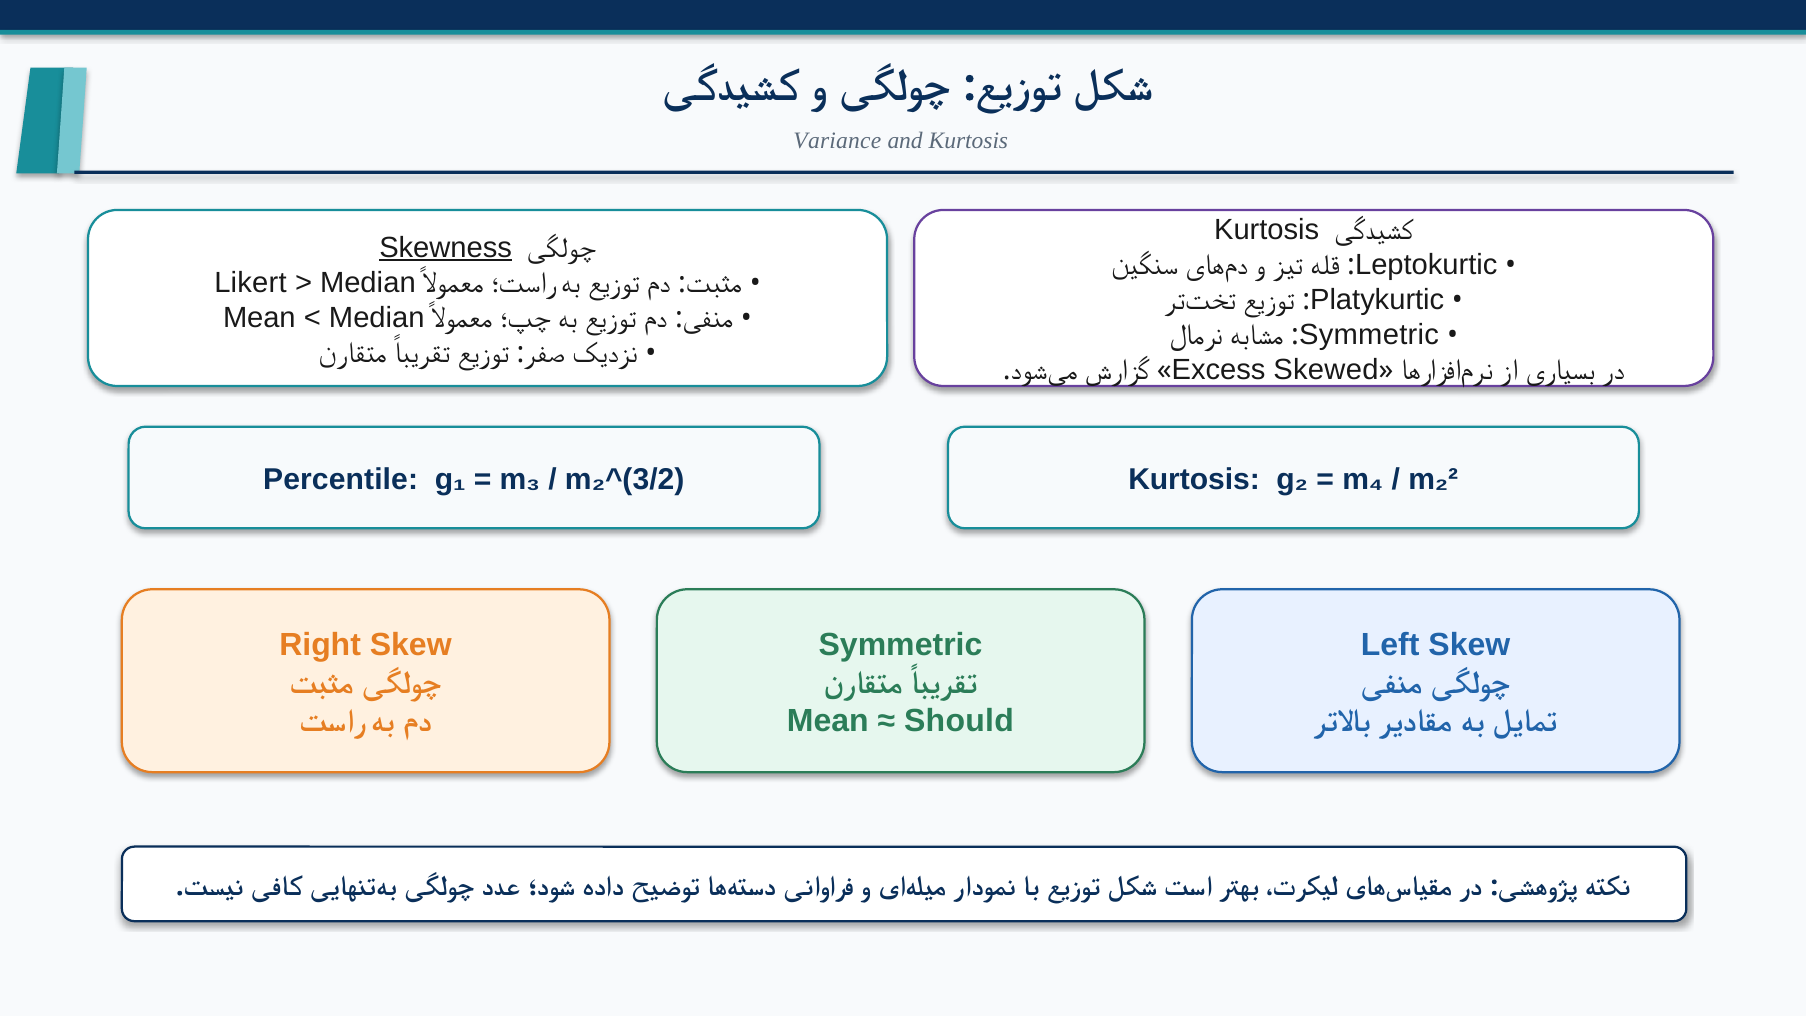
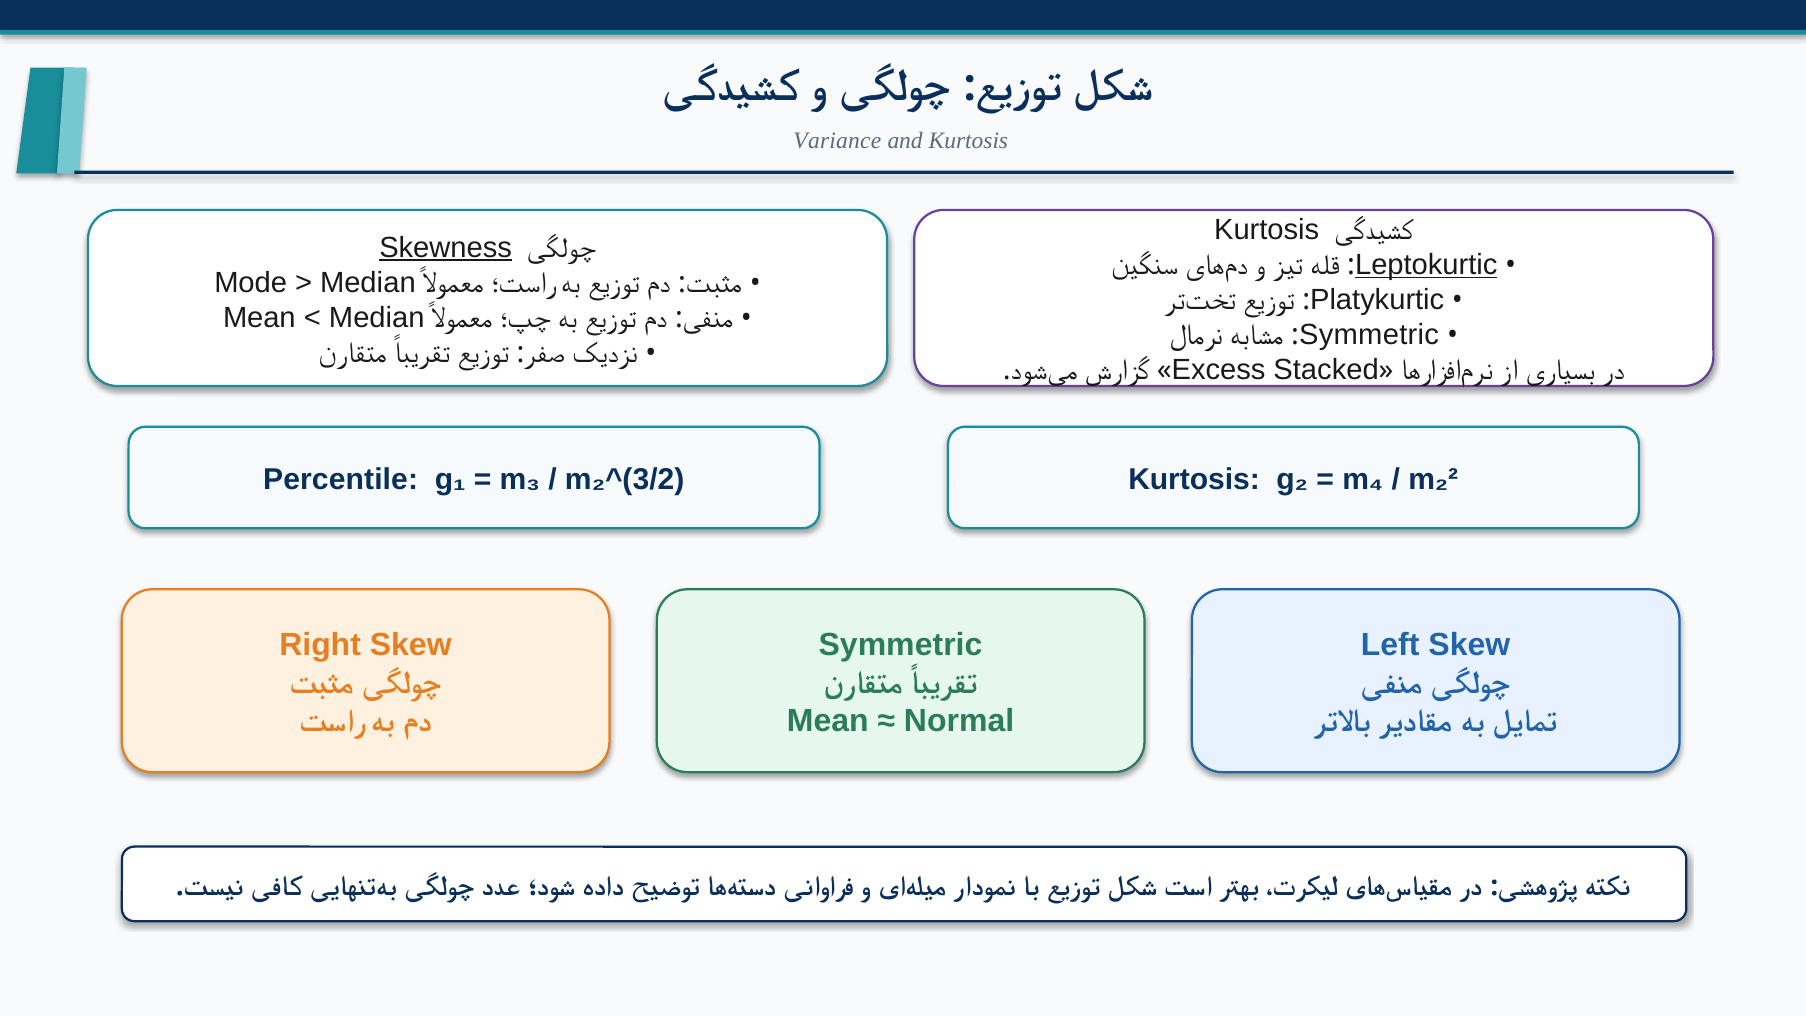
Leptokurtic underline: none -> present (1426, 265)
Likert: Likert -> Mode (251, 282)
Skewed: Skewed -> Stacked (1326, 370)
Should: Should -> Normal (959, 721)
